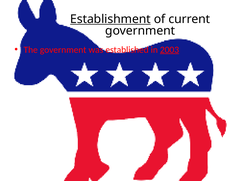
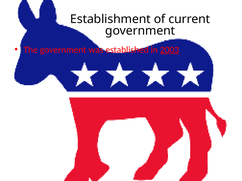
Establishment underline: present -> none (110, 19)
